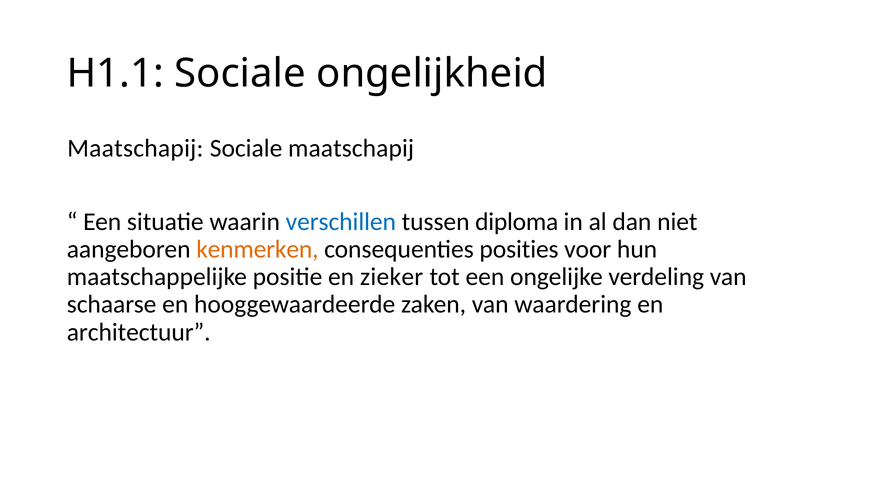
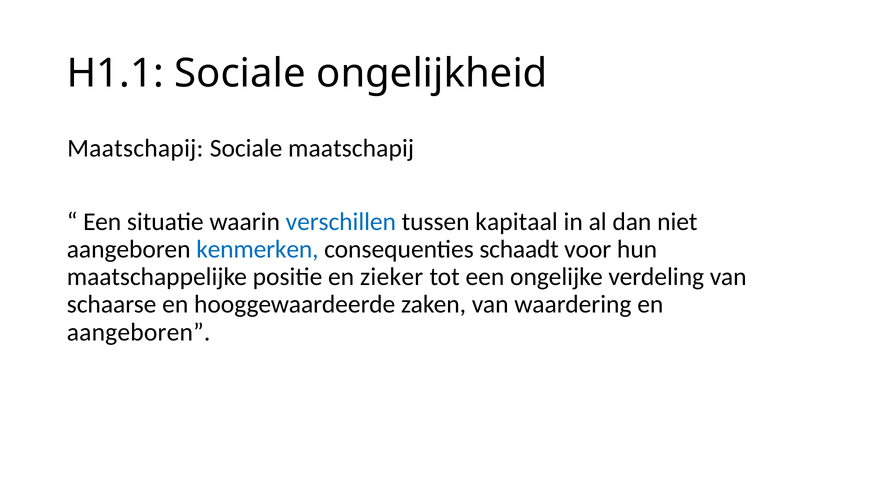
diploma: diploma -> kapitaal (517, 222)
kenmerken colour: orange -> blue (257, 249)
posities: posities -> schaadt (519, 249)
architectuur: architectuur -> aangeboren (139, 332)
